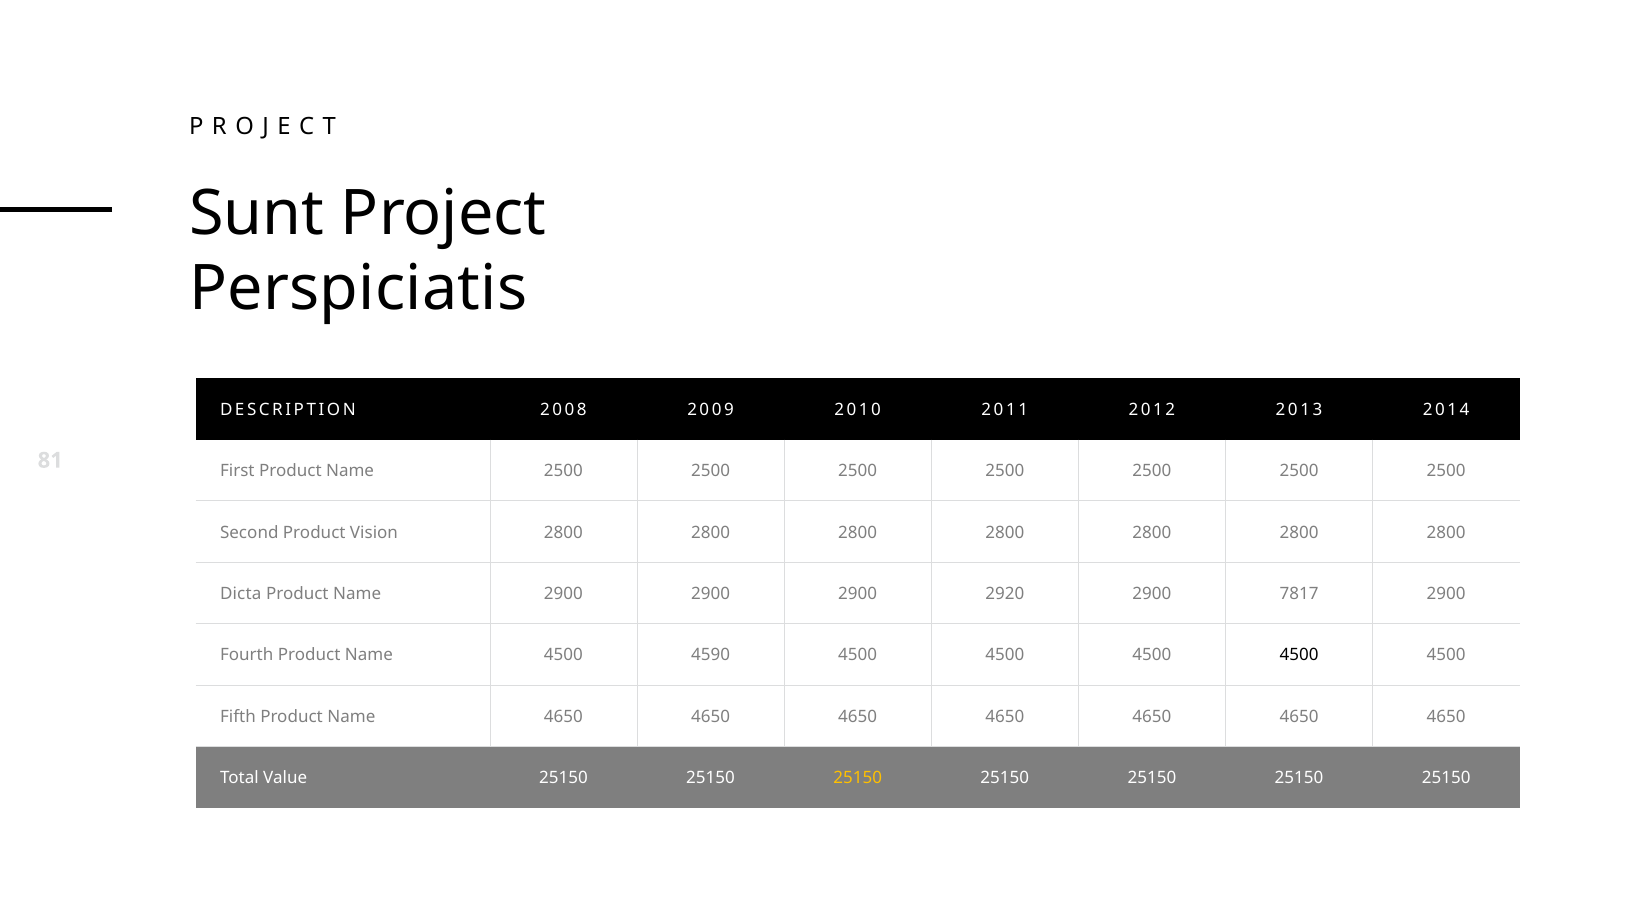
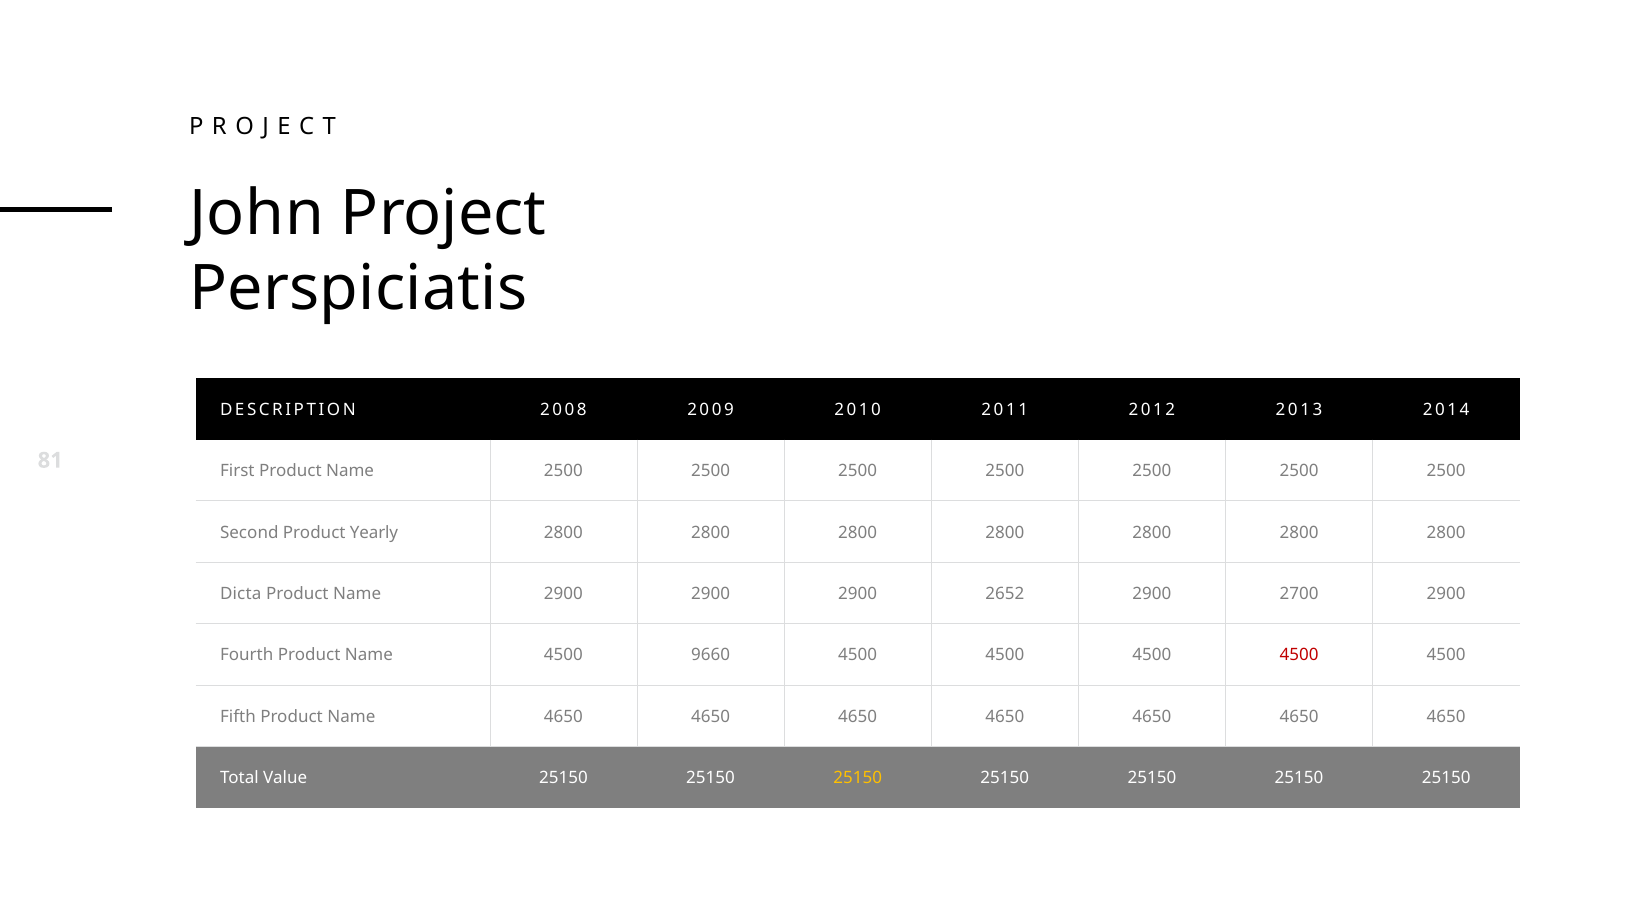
Sunt: Sunt -> John (257, 214)
Vision: Vision -> Yearly (374, 533)
2920: 2920 -> 2652 (1005, 594)
7817: 7817 -> 2700 (1299, 594)
4590: 4590 -> 9660 (711, 655)
4500 colour: black -> red (1299, 655)
